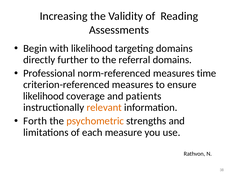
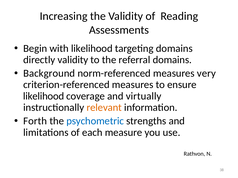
directly further: further -> validity (73, 60)
Professional: Professional -> Background (49, 73)
time: time -> very (206, 73)
patients: patients -> virtually (144, 96)
psychometric colour: orange -> blue (95, 121)
